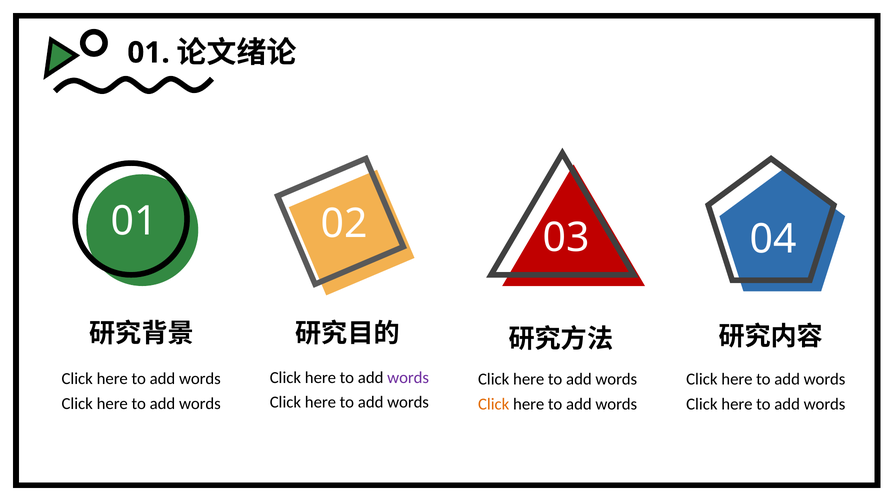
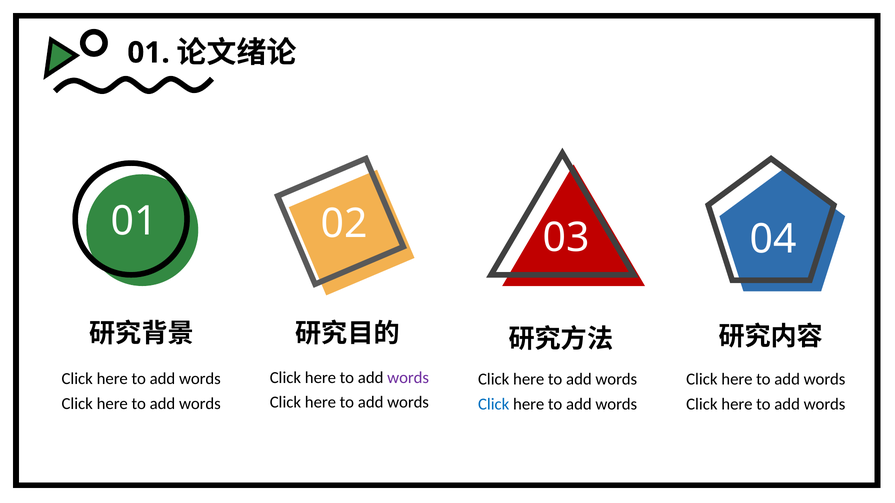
Click colour: orange -> blue (494, 404)
